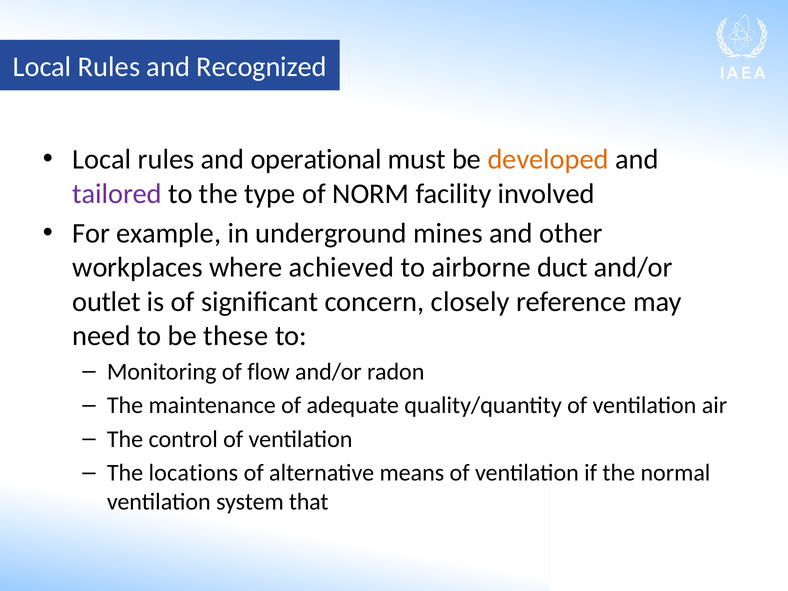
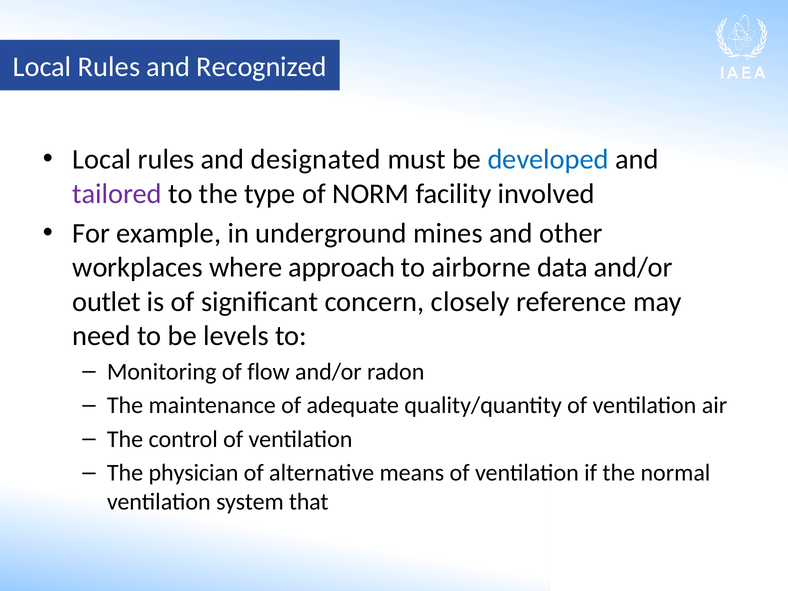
operational: operational -> designated (316, 160)
developed colour: orange -> blue (548, 160)
achieved: achieved -> approach (342, 268)
duct: duct -> data (562, 268)
these: these -> levels (236, 336)
locations: locations -> physician (193, 473)
